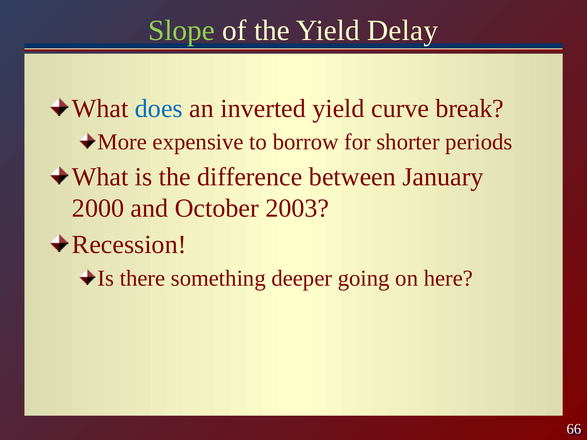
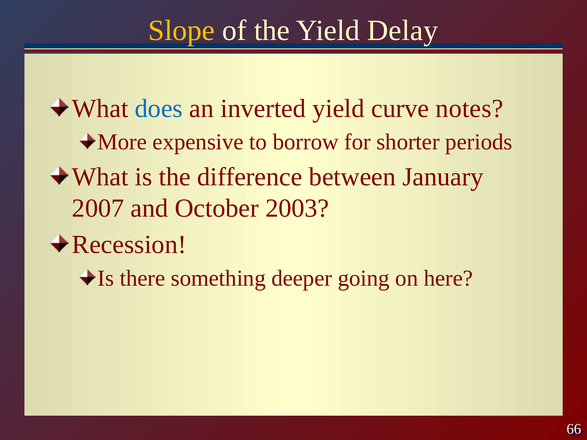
Slope colour: light green -> yellow (182, 30)
break: break -> notes (469, 108)
2000: 2000 -> 2007 (98, 208)
